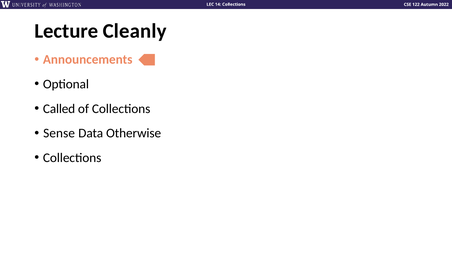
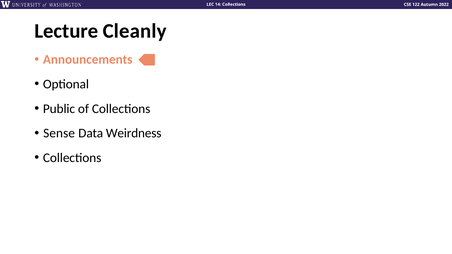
Called: Called -> Public (59, 109)
Otherwise: Otherwise -> Weirdness (134, 133)
